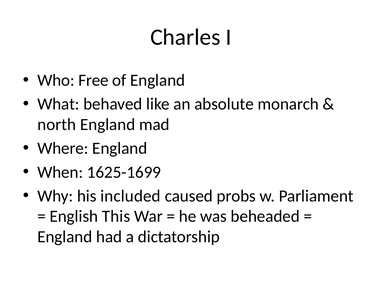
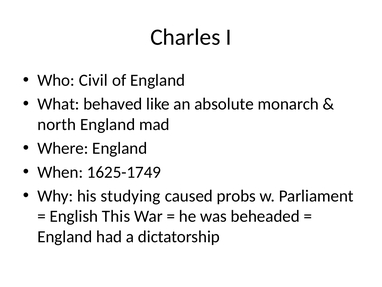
Free: Free -> Civil (93, 80)
1625-1699: 1625-1699 -> 1625-1749 (124, 172)
included: included -> studying (131, 196)
